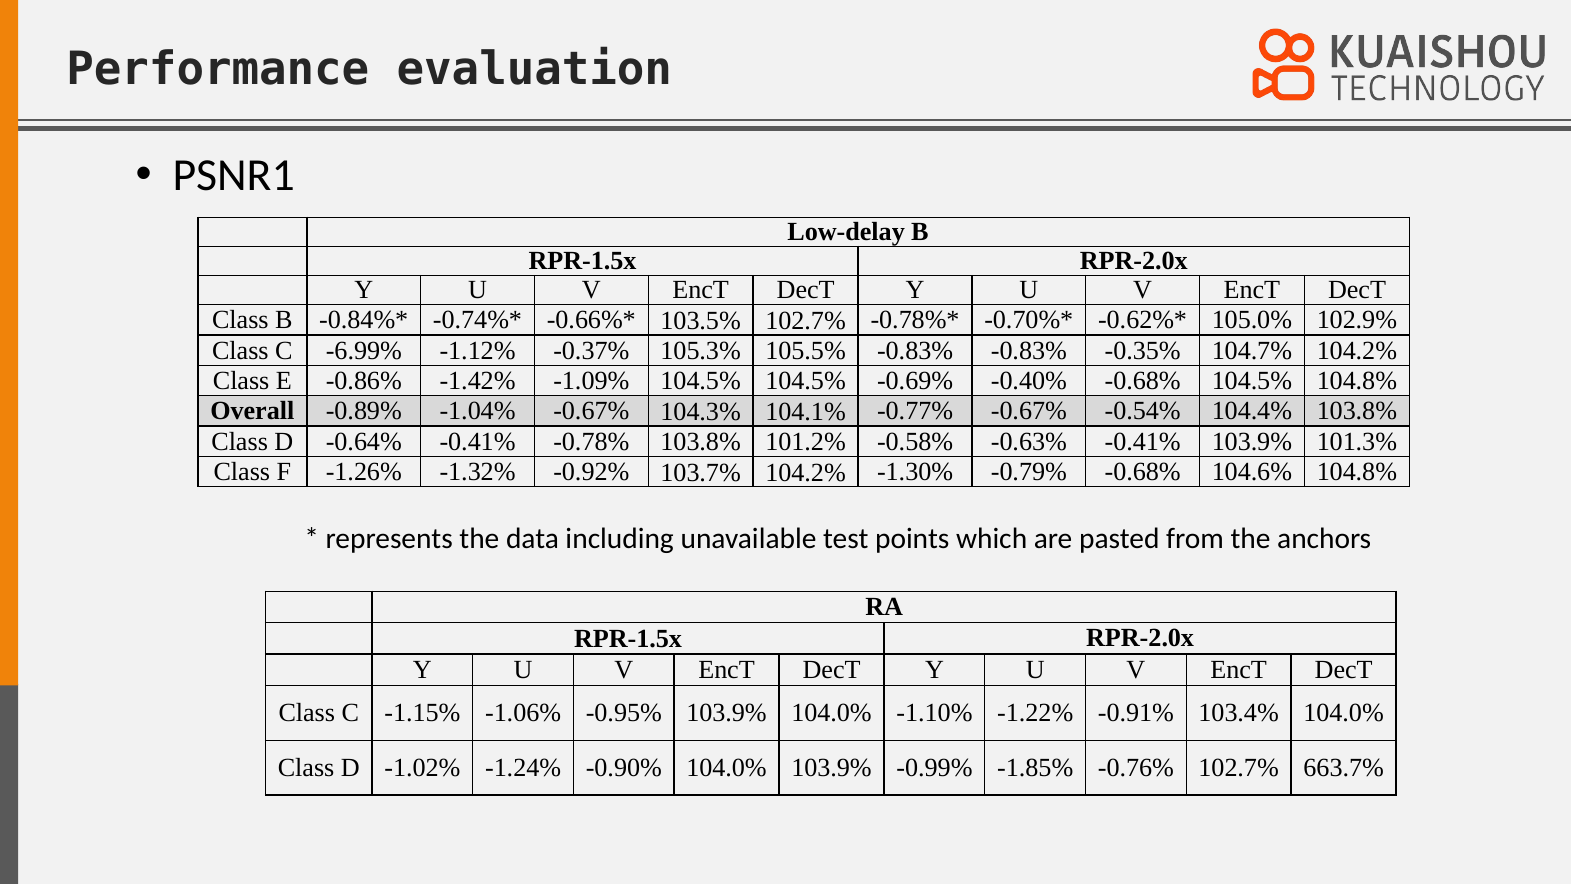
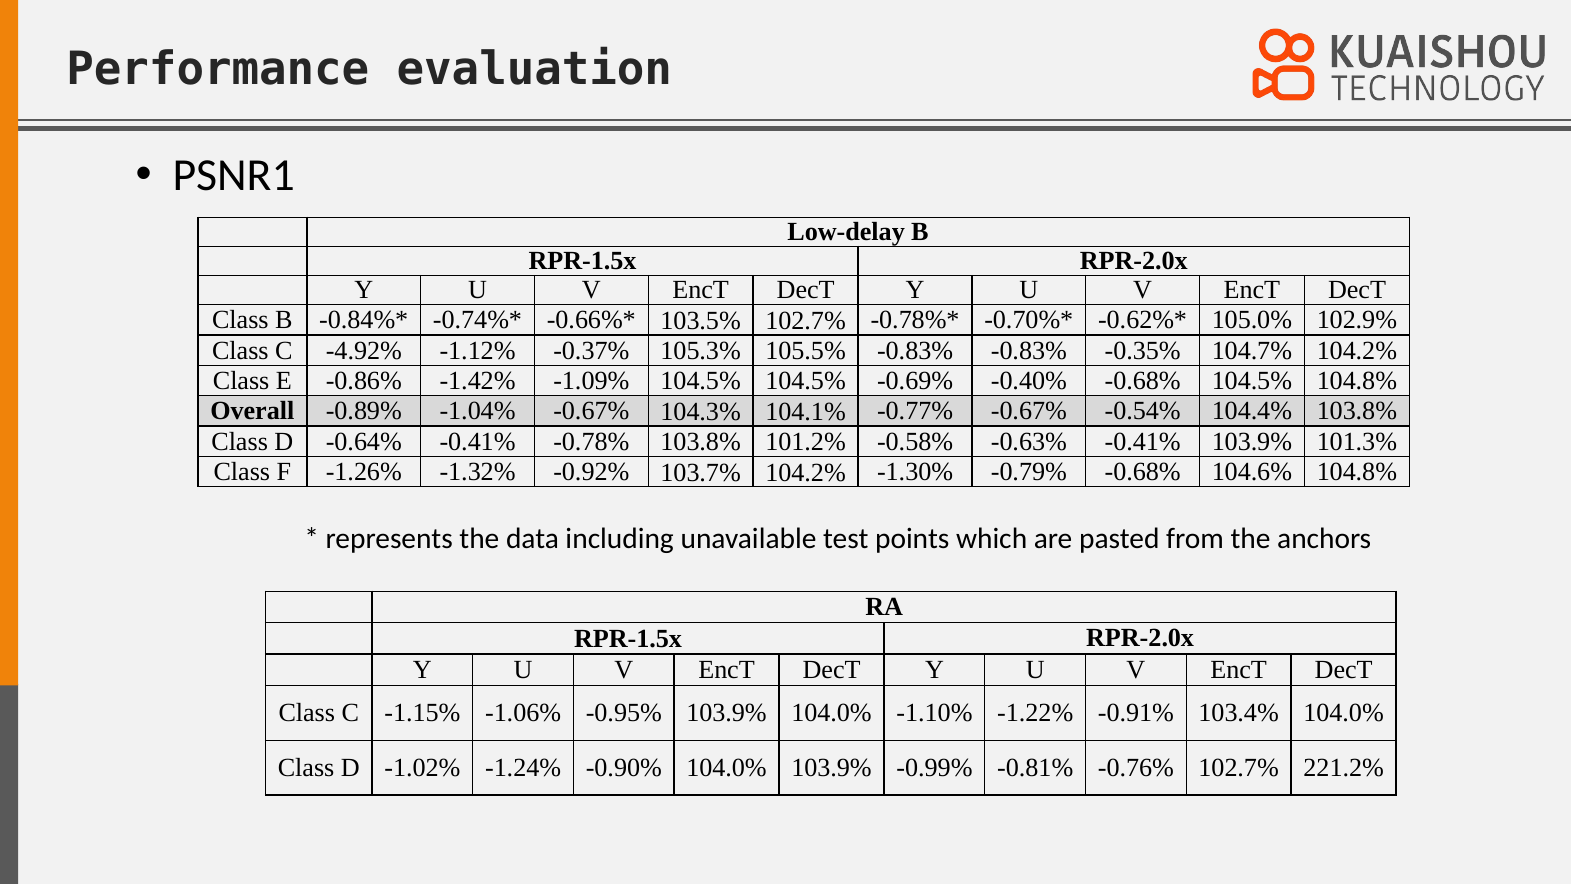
-6.99%: -6.99% -> -4.92% (364, 350)
-1.85%: -1.85% -> -0.81% (1035, 768)
663.7%: 663.7% -> 221.2% (1344, 768)
